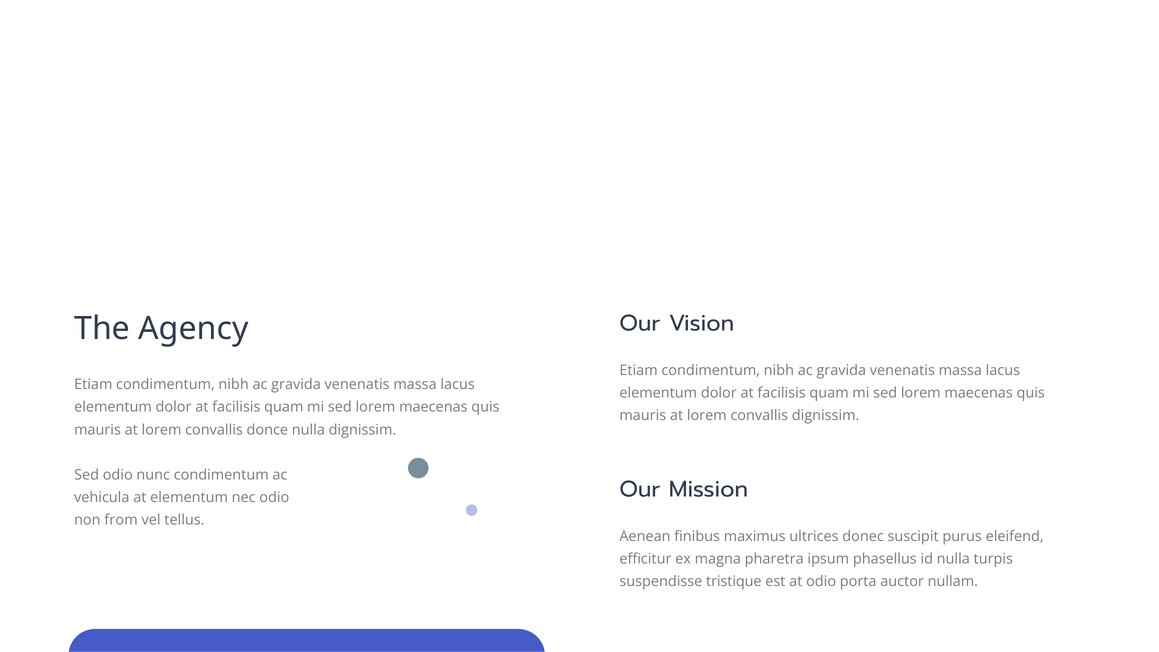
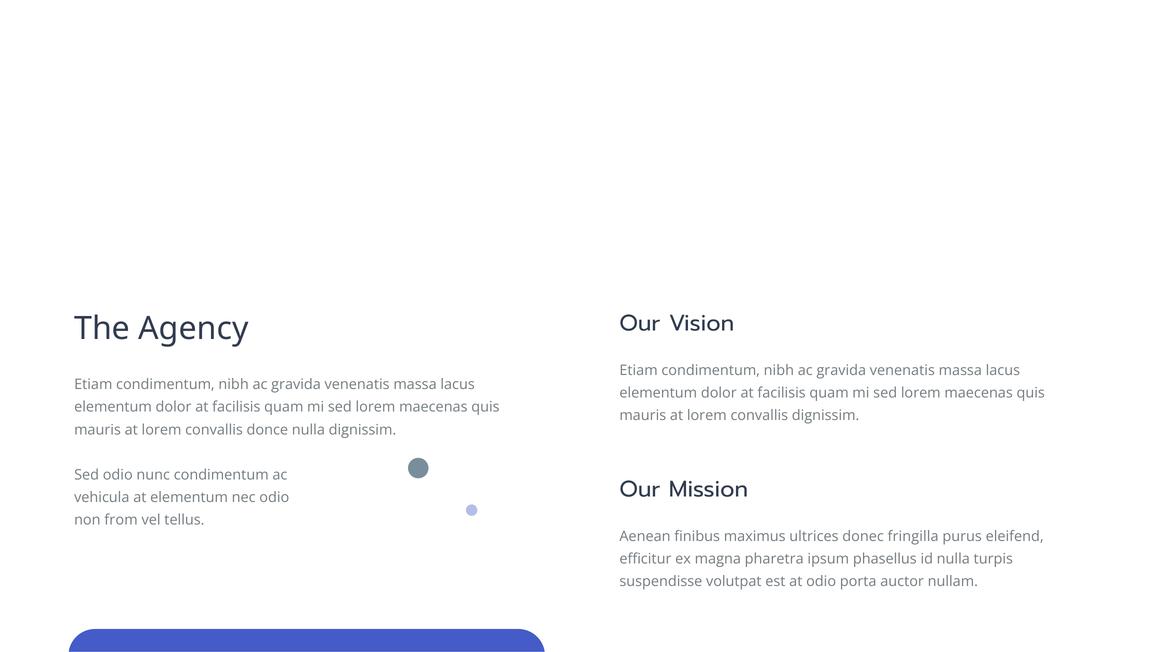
suscipit: suscipit -> fringilla (913, 536)
tristique: tristique -> volutpat (734, 581)
